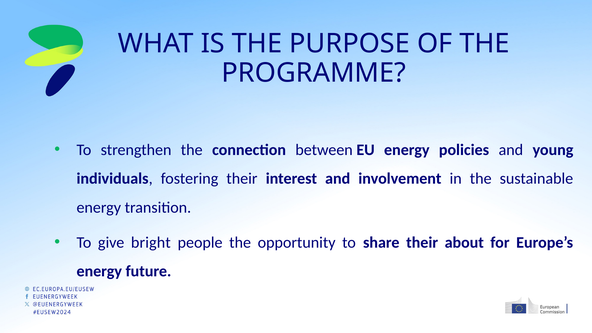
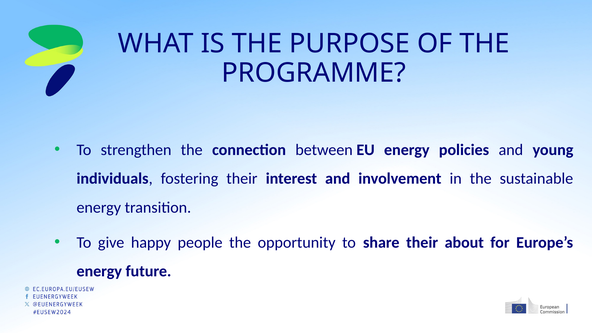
bright: bright -> happy (151, 242)
